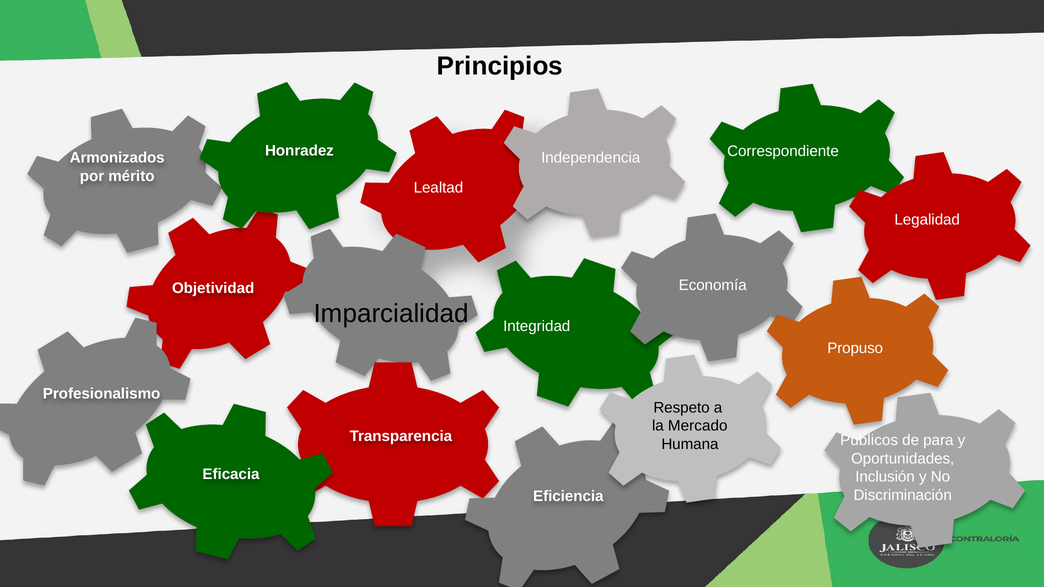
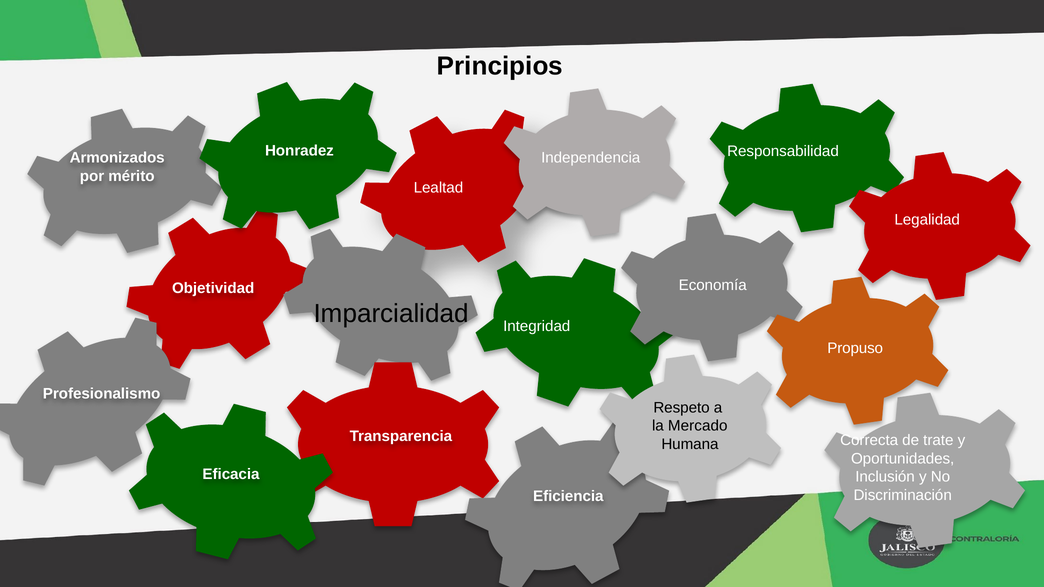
Correspondiente: Correspondiente -> Responsabilidad (783, 151)
Públicos: Públicos -> Correcta (869, 441)
para: para -> trate (938, 441)
